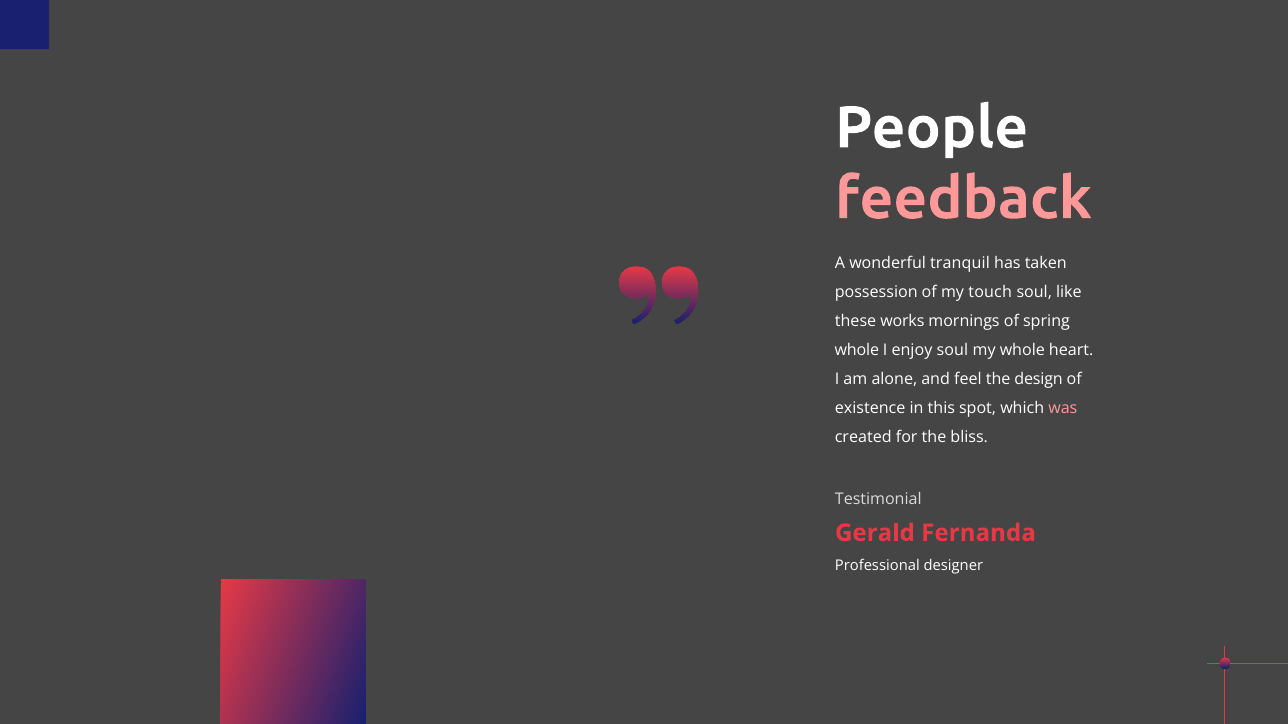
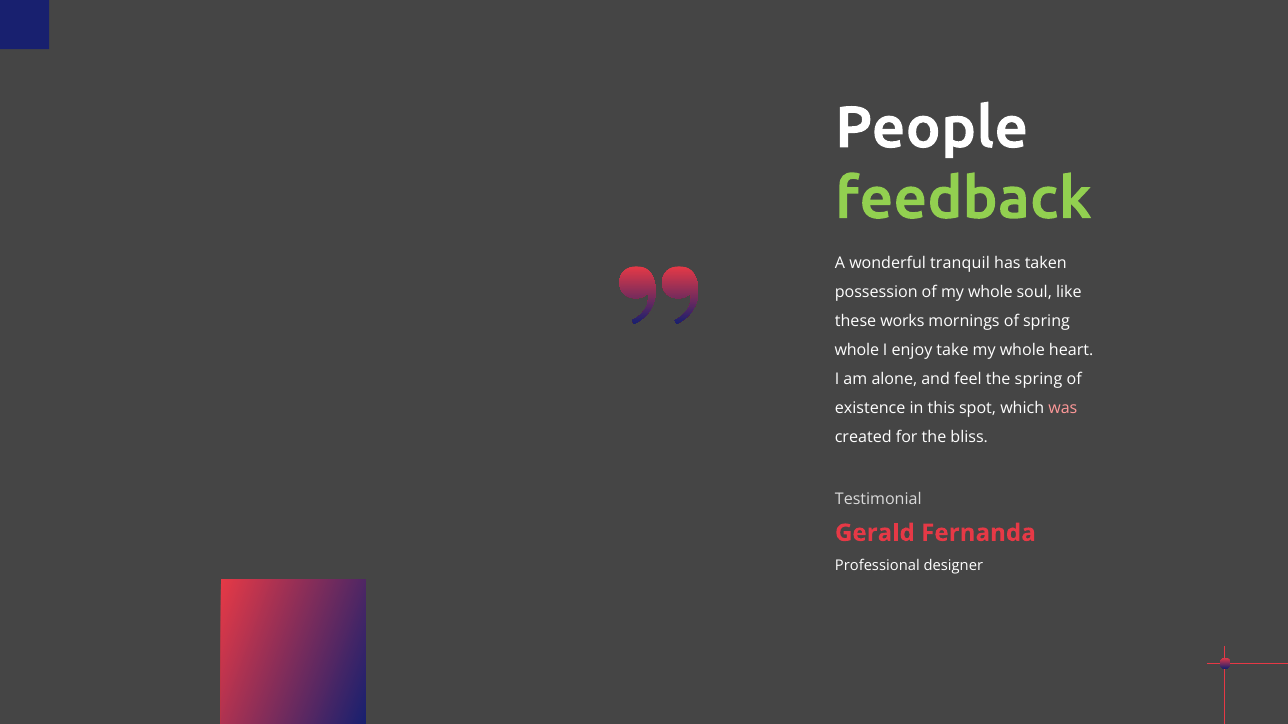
feedback colour: pink -> light green (964, 199)
of my touch: touch -> whole (990, 293)
enjoy soul: soul -> take (953, 351)
the design: design -> spring (1038, 380)
